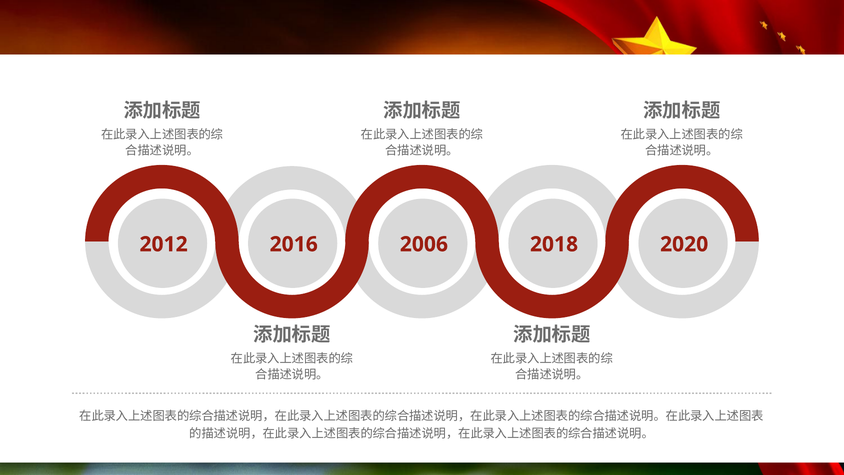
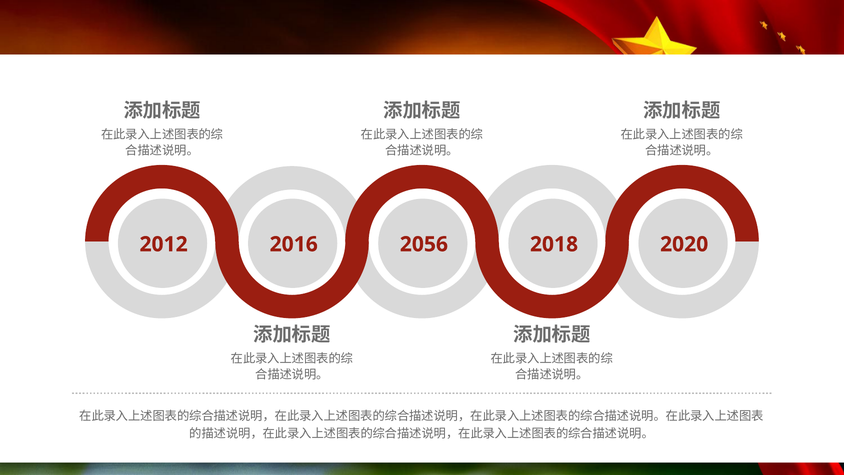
2006: 2006 -> 2056 (424, 244)
